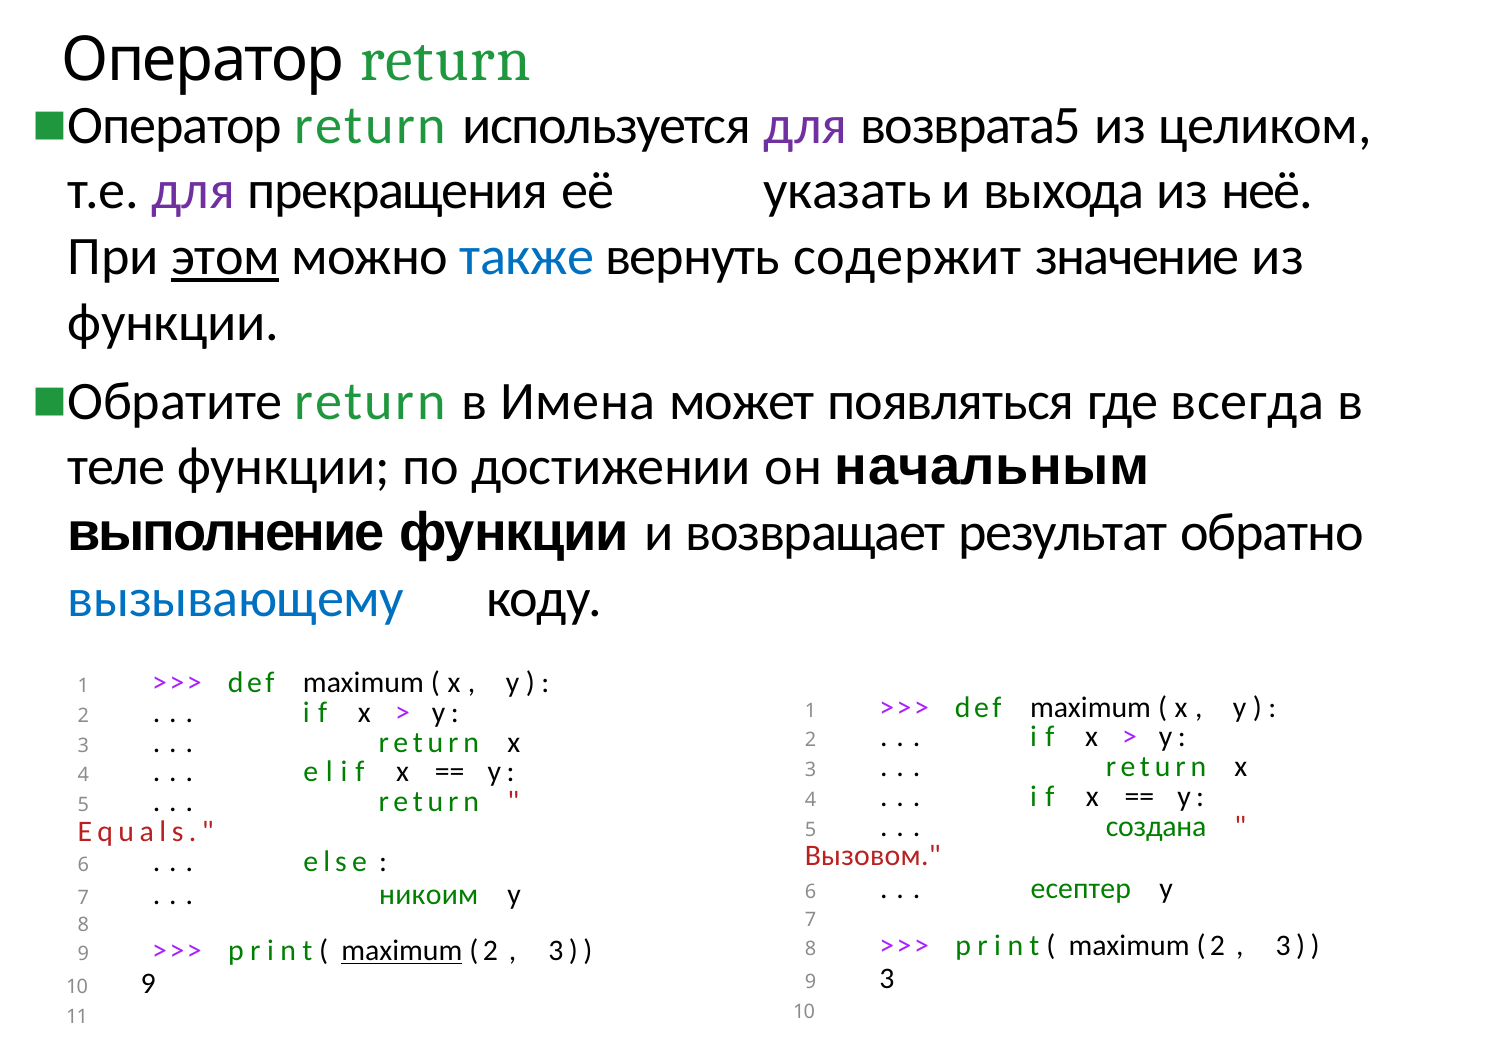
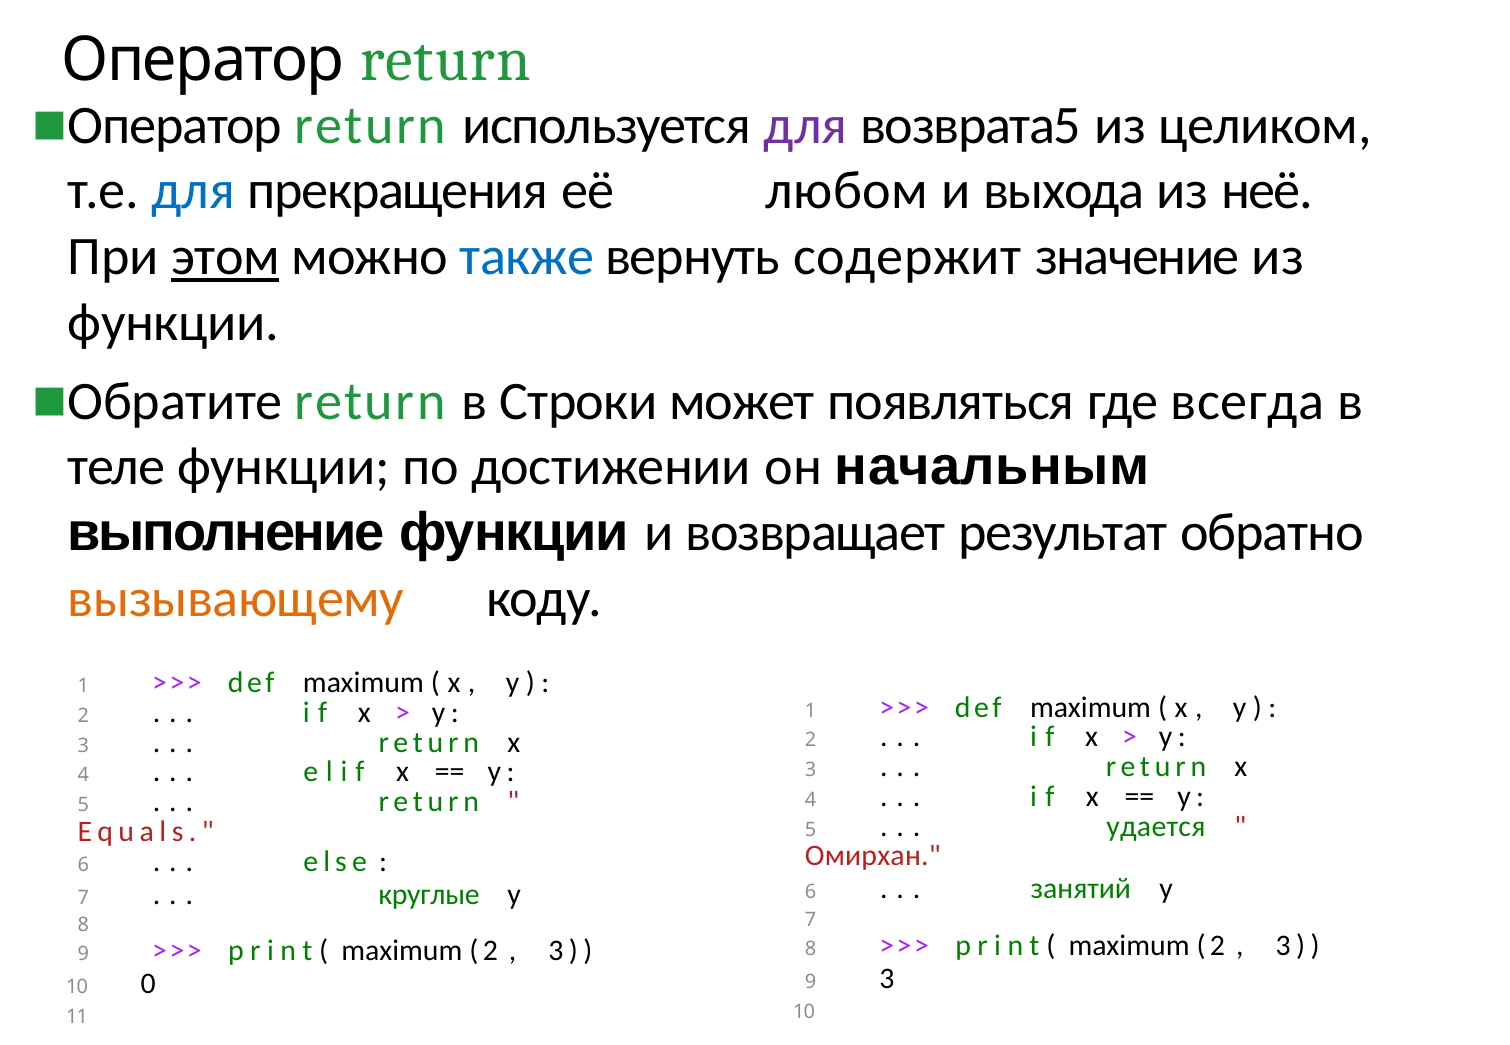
для colour: purple -> blue (193, 191)
указать: указать -> любом (847, 191)
Имена: Имена -> Строки (579, 401)
вызывающему colour: blue -> orange (236, 598)
создана: создана -> удается (1156, 827)
Вызовом: Вызовом -> Омирхан (873, 856)
есептер: есептер -> занятий (1081, 889)
никоим: никоим -> круглые (429, 895)
maximum underline: present -> none (402, 951)
10 9: 9 -> 0 (148, 984)
